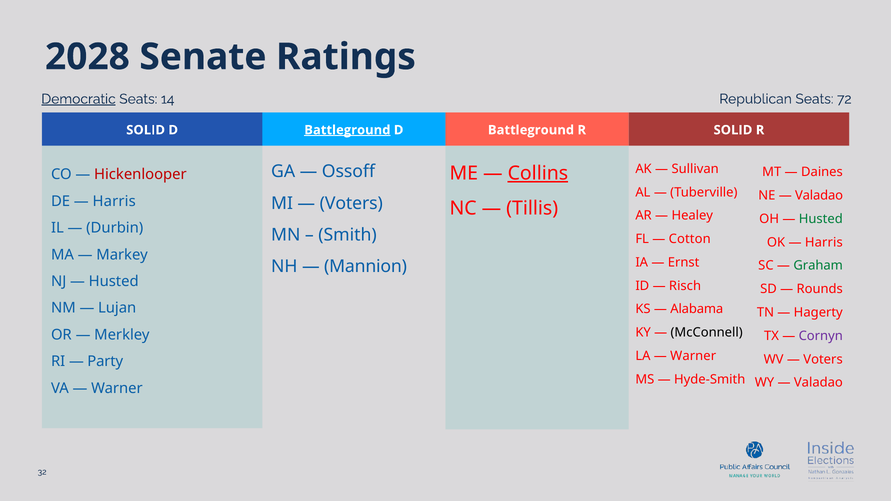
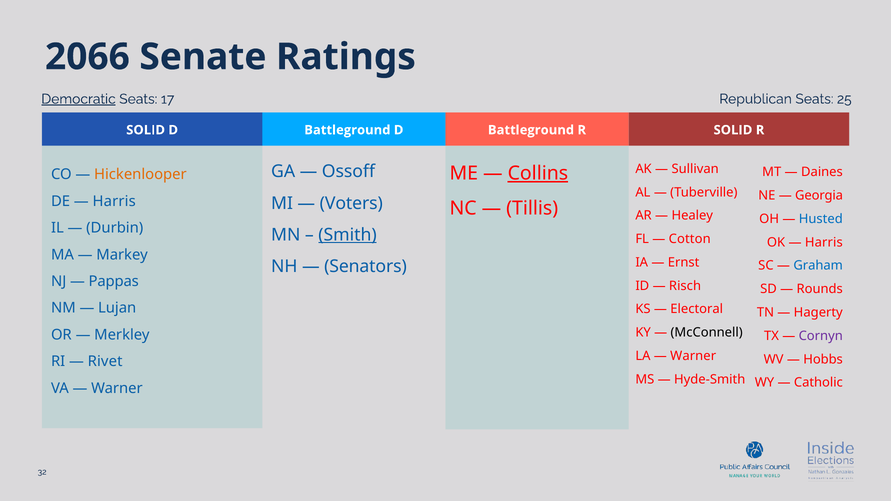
2028: 2028 -> 2066 (87, 57)
14: 14 -> 17 (168, 99)
72: 72 -> 25 (844, 99)
Battleground underline: present -> none (347, 130)
Hickenlooper colour: red -> orange (140, 175)
Valadao: Valadao -> Georgia (819, 196)
Husted colour: green -> blue (821, 219)
Smith underline: none -> present (348, 235)
Mannion: Mannion -> Senators (365, 267)
Graham colour: green -> blue (818, 266)
Husted: Husted -> Pappas (114, 281)
Alabama: Alabama -> Electoral (697, 309)
Voters: Voters -> Hobbs (823, 359)
Party: Party -> Rivet (105, 362)
Valadao: Valadao -> Catholic (818, 383)
